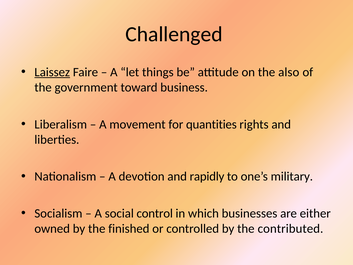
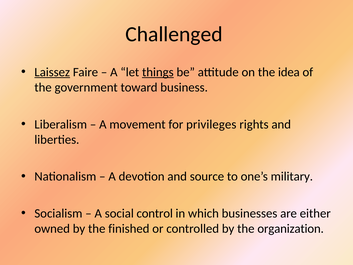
things underline: none -> present (158, 72)
also: also -> idea (289, 72)
quantities: quantities -> privileges (211, 124)
rapidly: rapidly -> source (207, 176)
contributed: contributed -> organization (291, 229)
